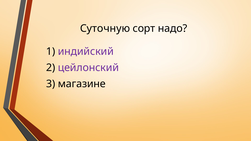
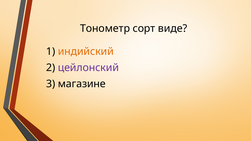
Суточную: Суточную -> Тонометр (105, 29)
надо: надо -> виде (173, 29)
индийский colour: purple -> orange (86, 52)
